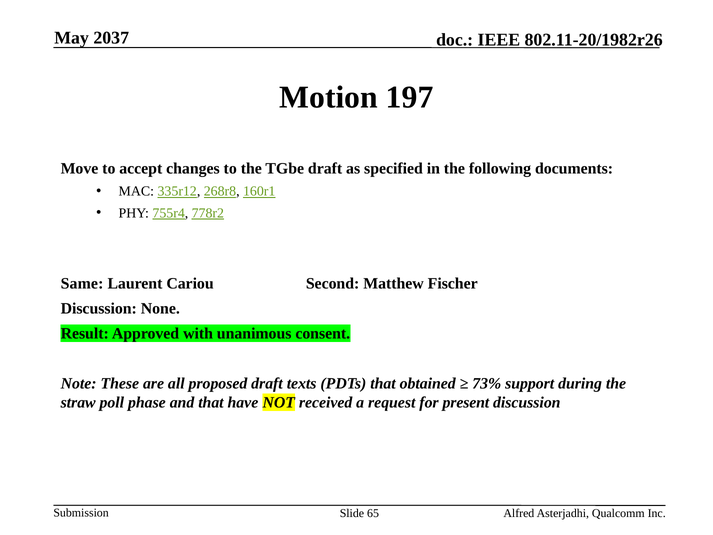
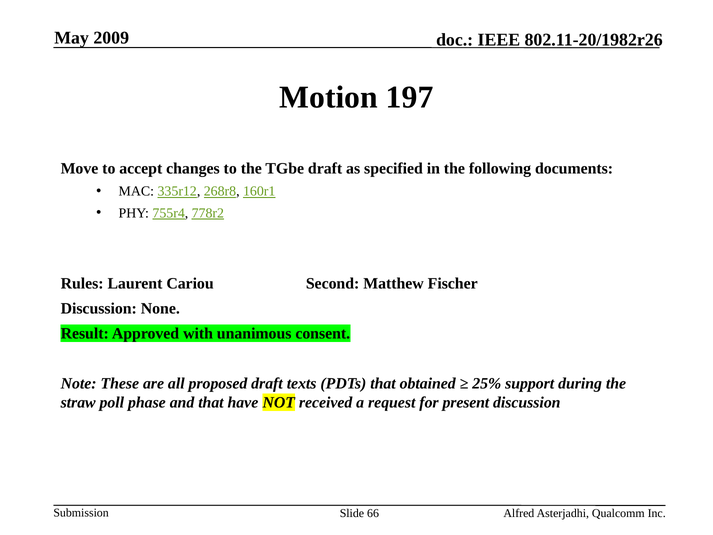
2037: 2037 -> 2009 (111, 38)
Same: Same -> Rules (82, 283)
73%: 73% -> 25% (487, 383)
65: 65 -> 66 (373, 513)
